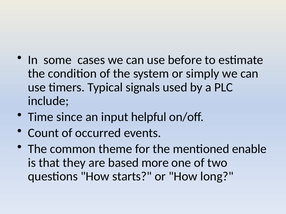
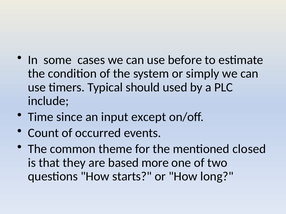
signals: signals -> should (143, 87)
helpful: helpful -> except (149, 117)
enable: enable -> closed (249, 149)
